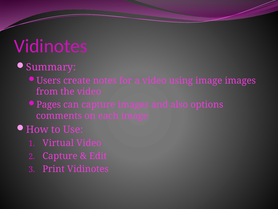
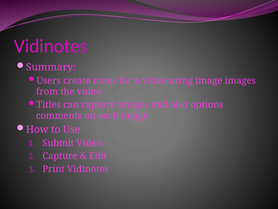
Pages: Pages -> Titles (49, 104)
Virtual: Virtual -> Submit (58, 143)
